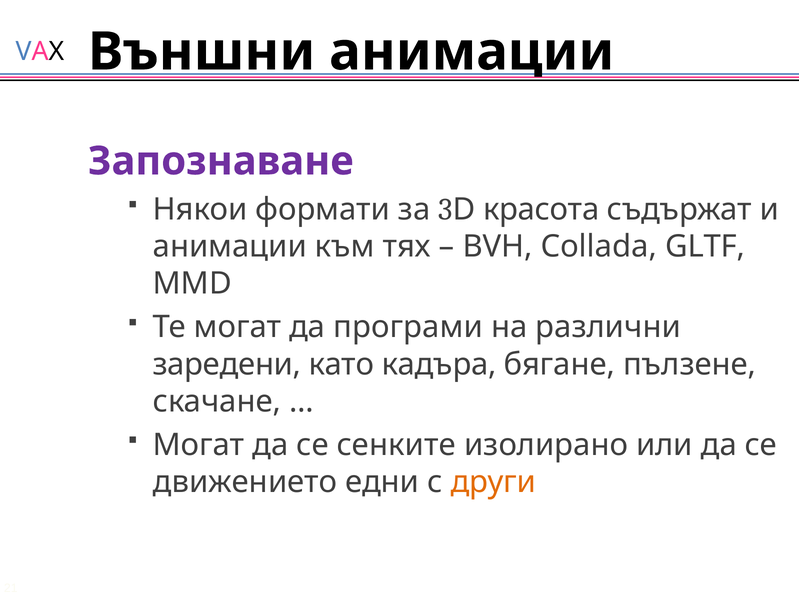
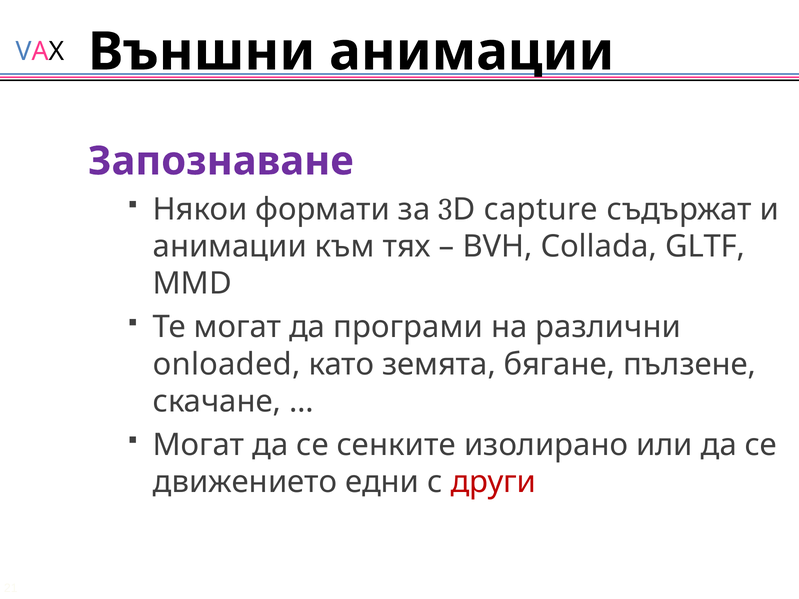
красота: красота -> capture (541, 209)
заредени: заредени -> onloaded (227, 365)
кадъра: кадъра -> земята (439, 365)
други colour: orange -> red (493, 482)
